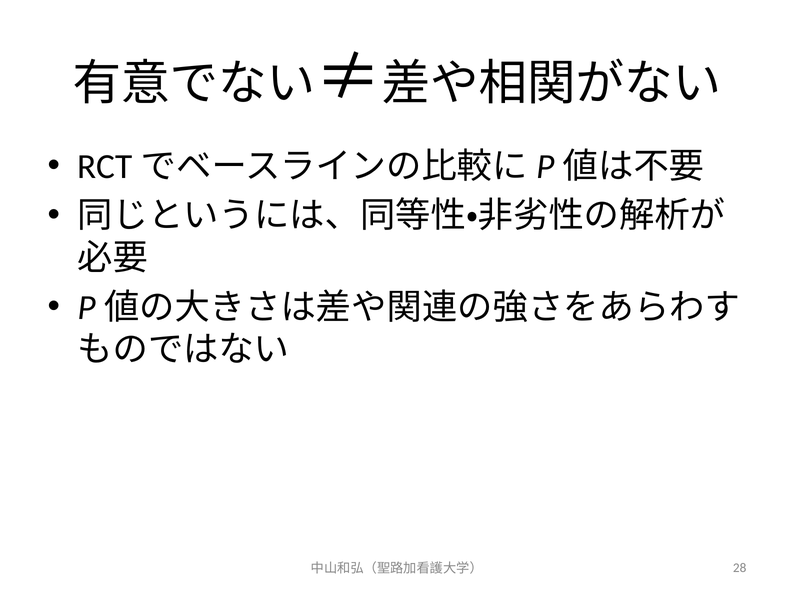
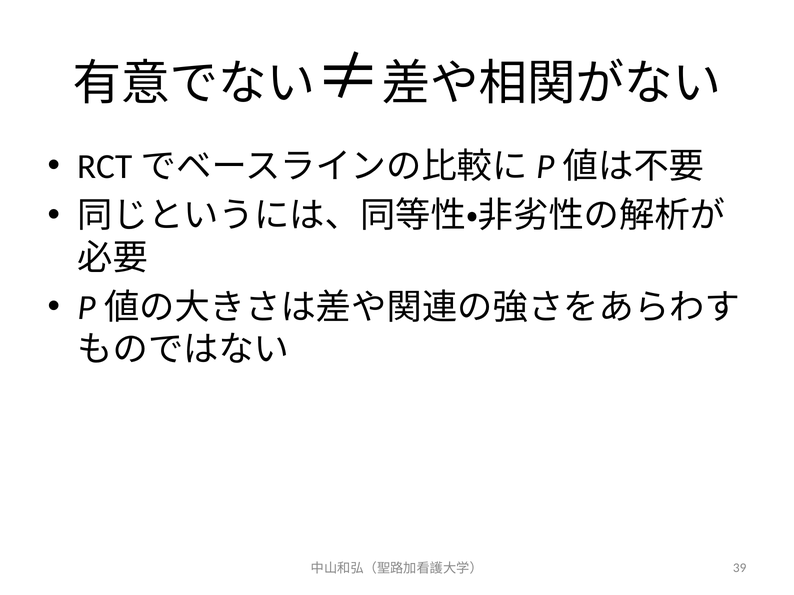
28: 28 -> 39 (740, 569)
